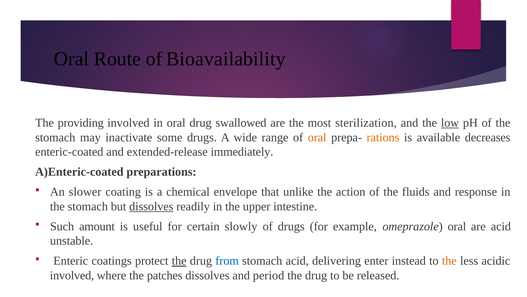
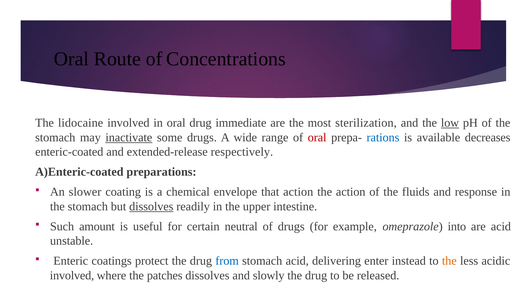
Bioavailability: Bioavailability -> Concentrations (226, 59)
providing: providing -> lidocaine (81, 123)
swallowed: swallowed -> immediate (241, 123)
inactivate underline: none -> present (129, 137)
oral colour: orange -> red (317, 137)
rations colour: orange -> blue (383, 137)
immediately: immediately -> respectively (242, 152)
that unlike: unlike -> action (298, 192)
slowly: slowly -> neutral (241, 226)
omeprazole oral: oral -> into (457, 226)
the underline: present -> none (179, 260)
period: period -> slowly (269, 275)
